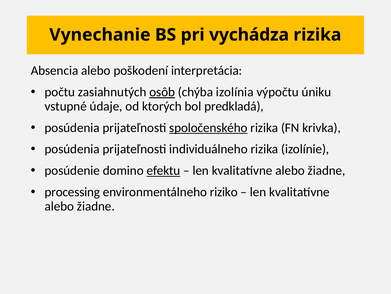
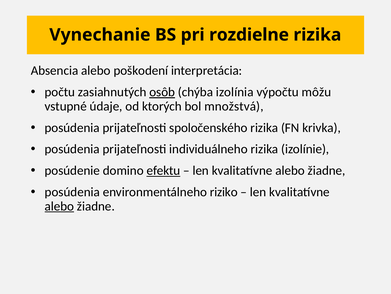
vychádza: vychádza -> rozdielne (249, 35)
úniku: úniku -> môžu (316, 92)
predkladá: predkladá -> množstvá (234, 106)
spoločenského underline: present -> none (208, 127)
processing: processing -> posúdenia (72, 192)
alebo underline: none -> present (59, 206)
